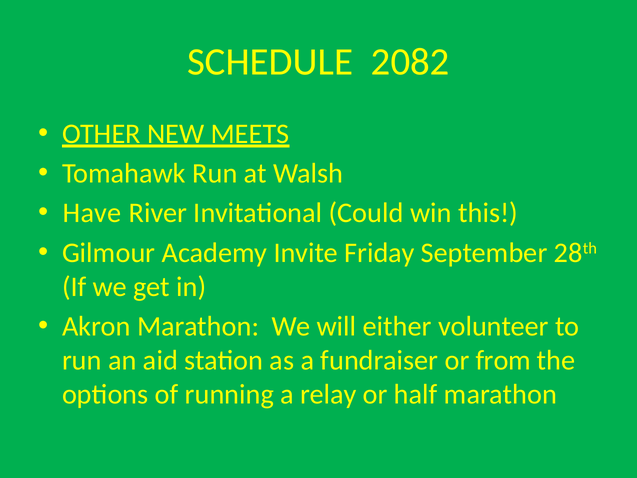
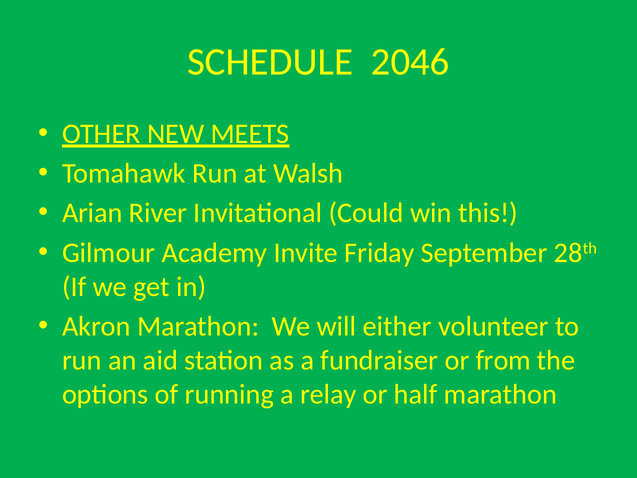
2082: 2082 -> 2046 (410, 62)
Have: Have -> Arian (92, 213)
